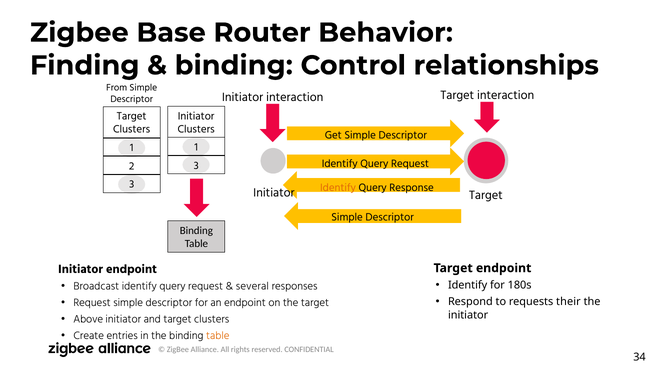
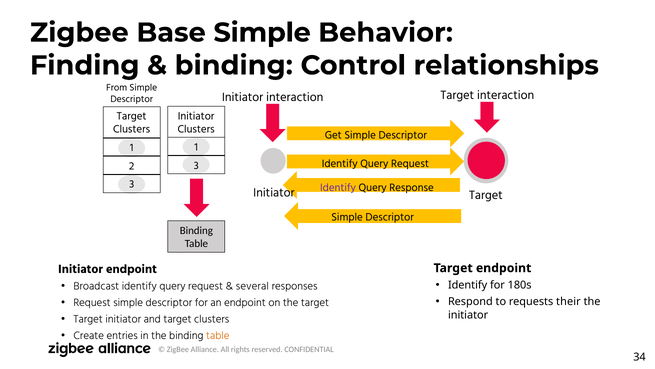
Base Router: Router -> Simple (262, 33)
Identify colour: orange -> purple (338, 187)
Above: Above -> Target (88, 319)
